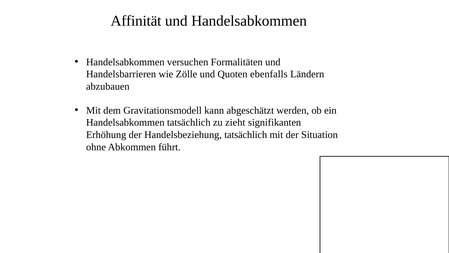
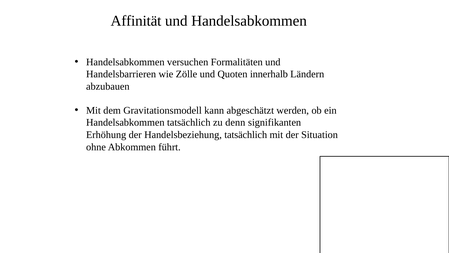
ebenfalls: ebenfalls -> innerhalb (269, 74)
zieht: zieht -> denn (235, 122)
